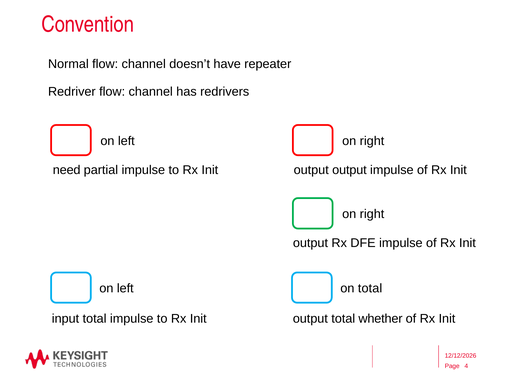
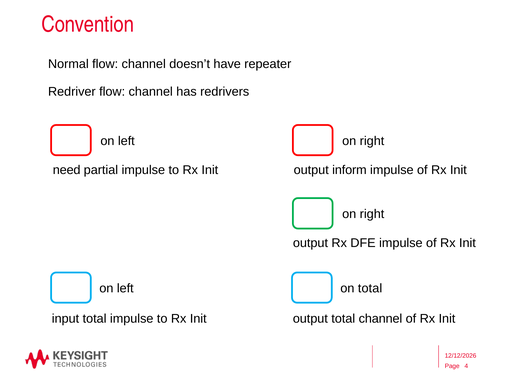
output output: output -> inform (349, 170)
total whether: whether -> channel (380, 319)
